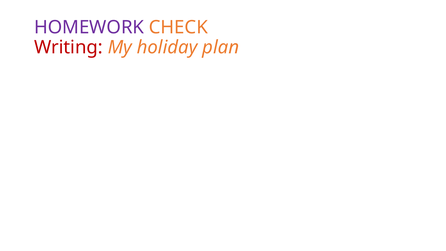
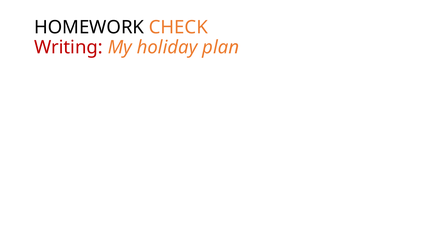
HOMEWORK colour: purple -> black (89, 27)
